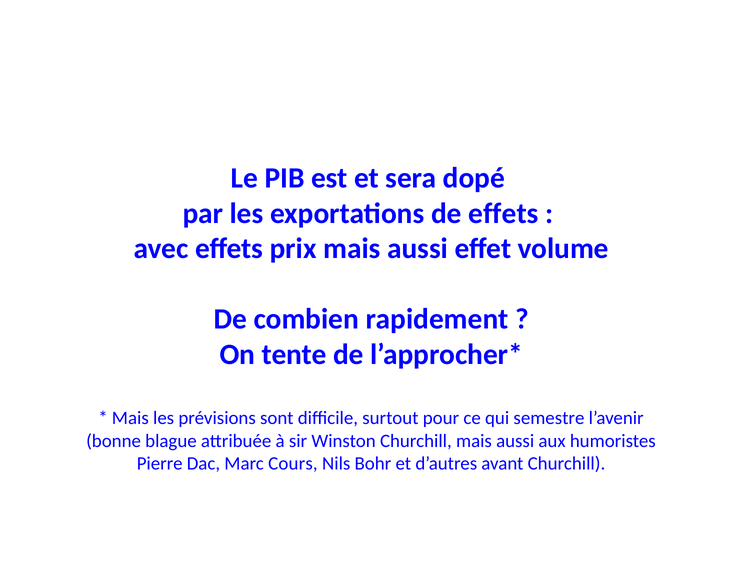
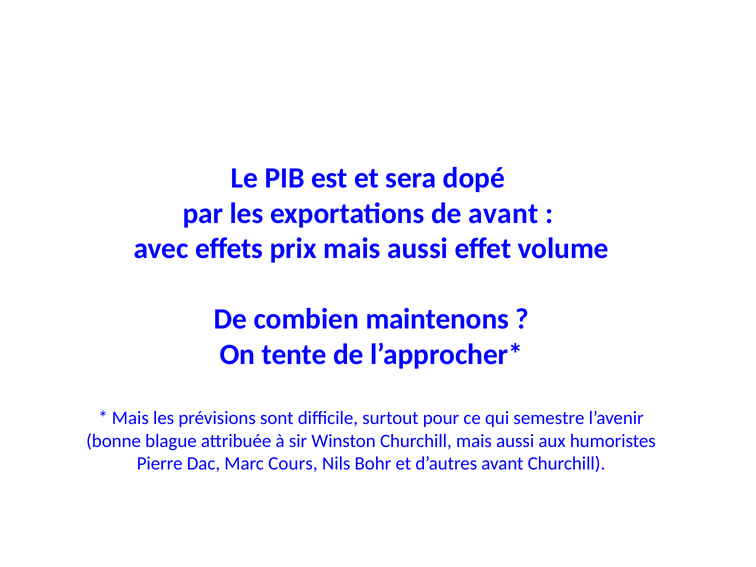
de effets: effets -> avant (503, 213)
rapidement: rapidement -> maintenons (437, 319)
